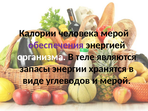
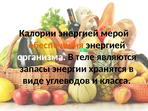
Калории человека: человека -> энергией (78, 33)
обеспечения colour: purple -> orange (56, 45)
и мерой: мерой -> класса (115, 81)
